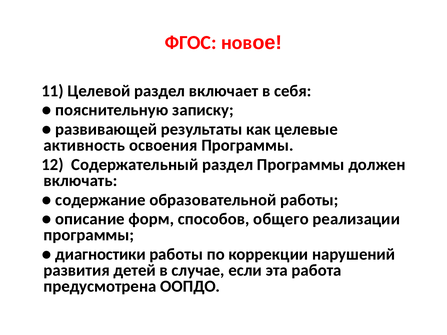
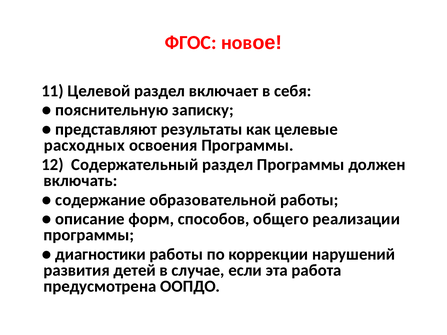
развивающей: развивающей -> представляют (106, 129)
активность: активность -> расходных (84, 145)
